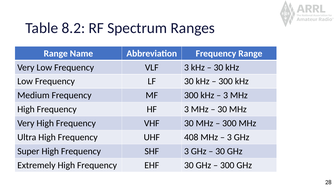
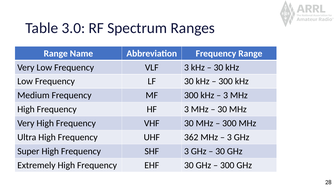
8.2: 8.2 -> 3.0 (73, 28)
408: 408 -> 362 (191, 137)
